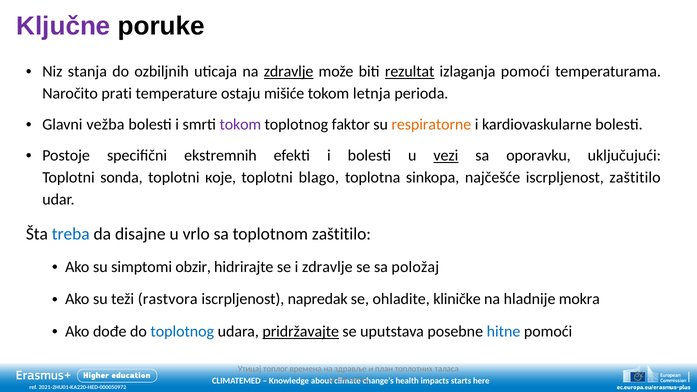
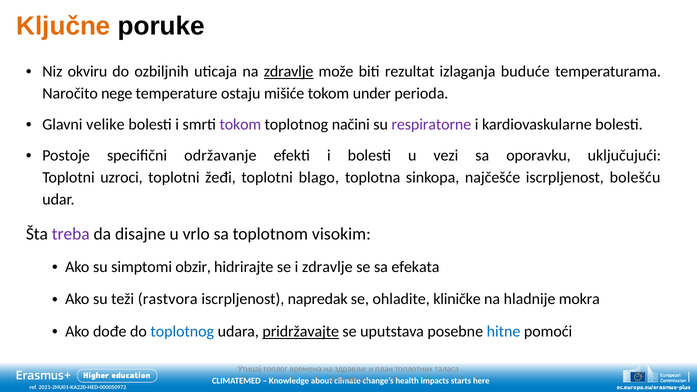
Ključne colour: purple -> orange (63, 26)
stanja: stanja -> okviru (87, 72)
rezultat underline: present -> none (410, 72)
izlaganja pomoći: pomoći -> buduće (525, 72)
prati: prati -> nege (117, 94)
letnja: letnja -> under (372, 94)
vežba: vežba -> velike (105, 125)
faktor: faktor -> načini (351, 125)
respiratorne colour: orange -> purple (431, 125)
ekstremnih: ekstremnih -> održavanje (220, 155)
vezi underline: present -> none (446, 155)
sonda: sonda -> uzroci (122, 178)
које: које -> žeđi (220, 178)
iscrpljenost zaštitilo: zaštitilo -> bolešću (635, 178)
treba colour: blue -> purple (71, 234)
toplotnom zaštitilo: zaštitilo -> visokim (341, 234)
položaj: položaj -> efekata (415, 267)
